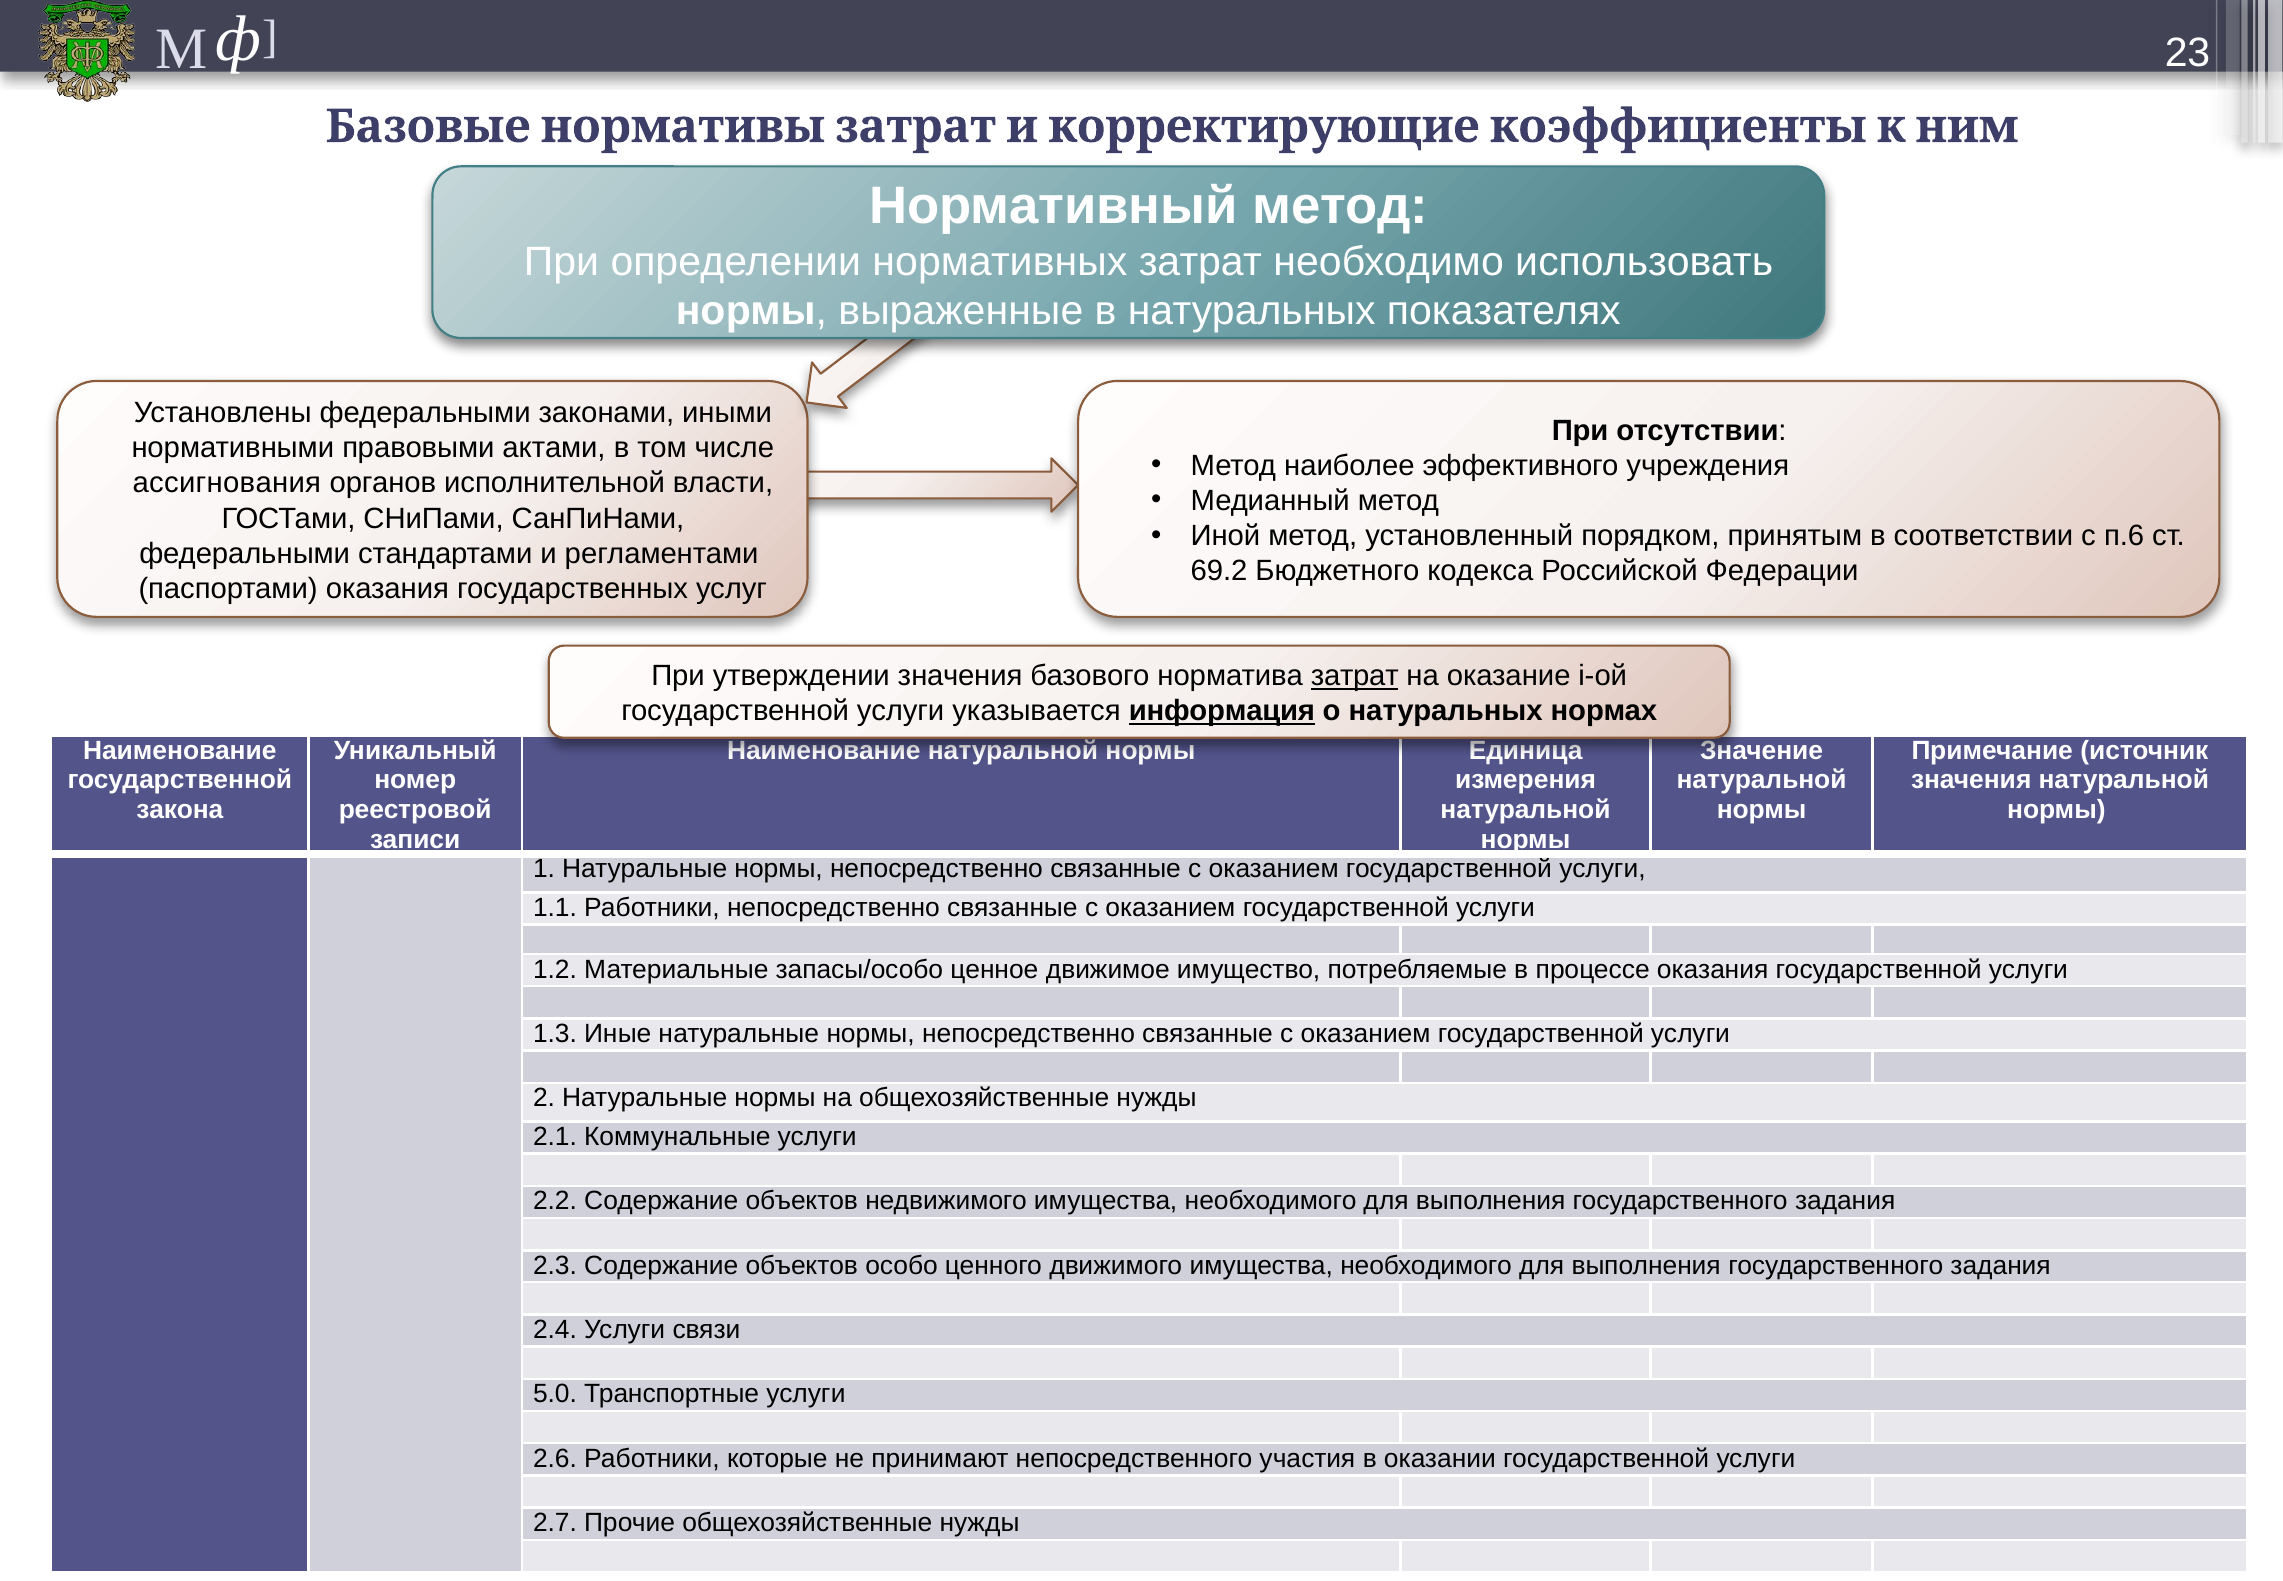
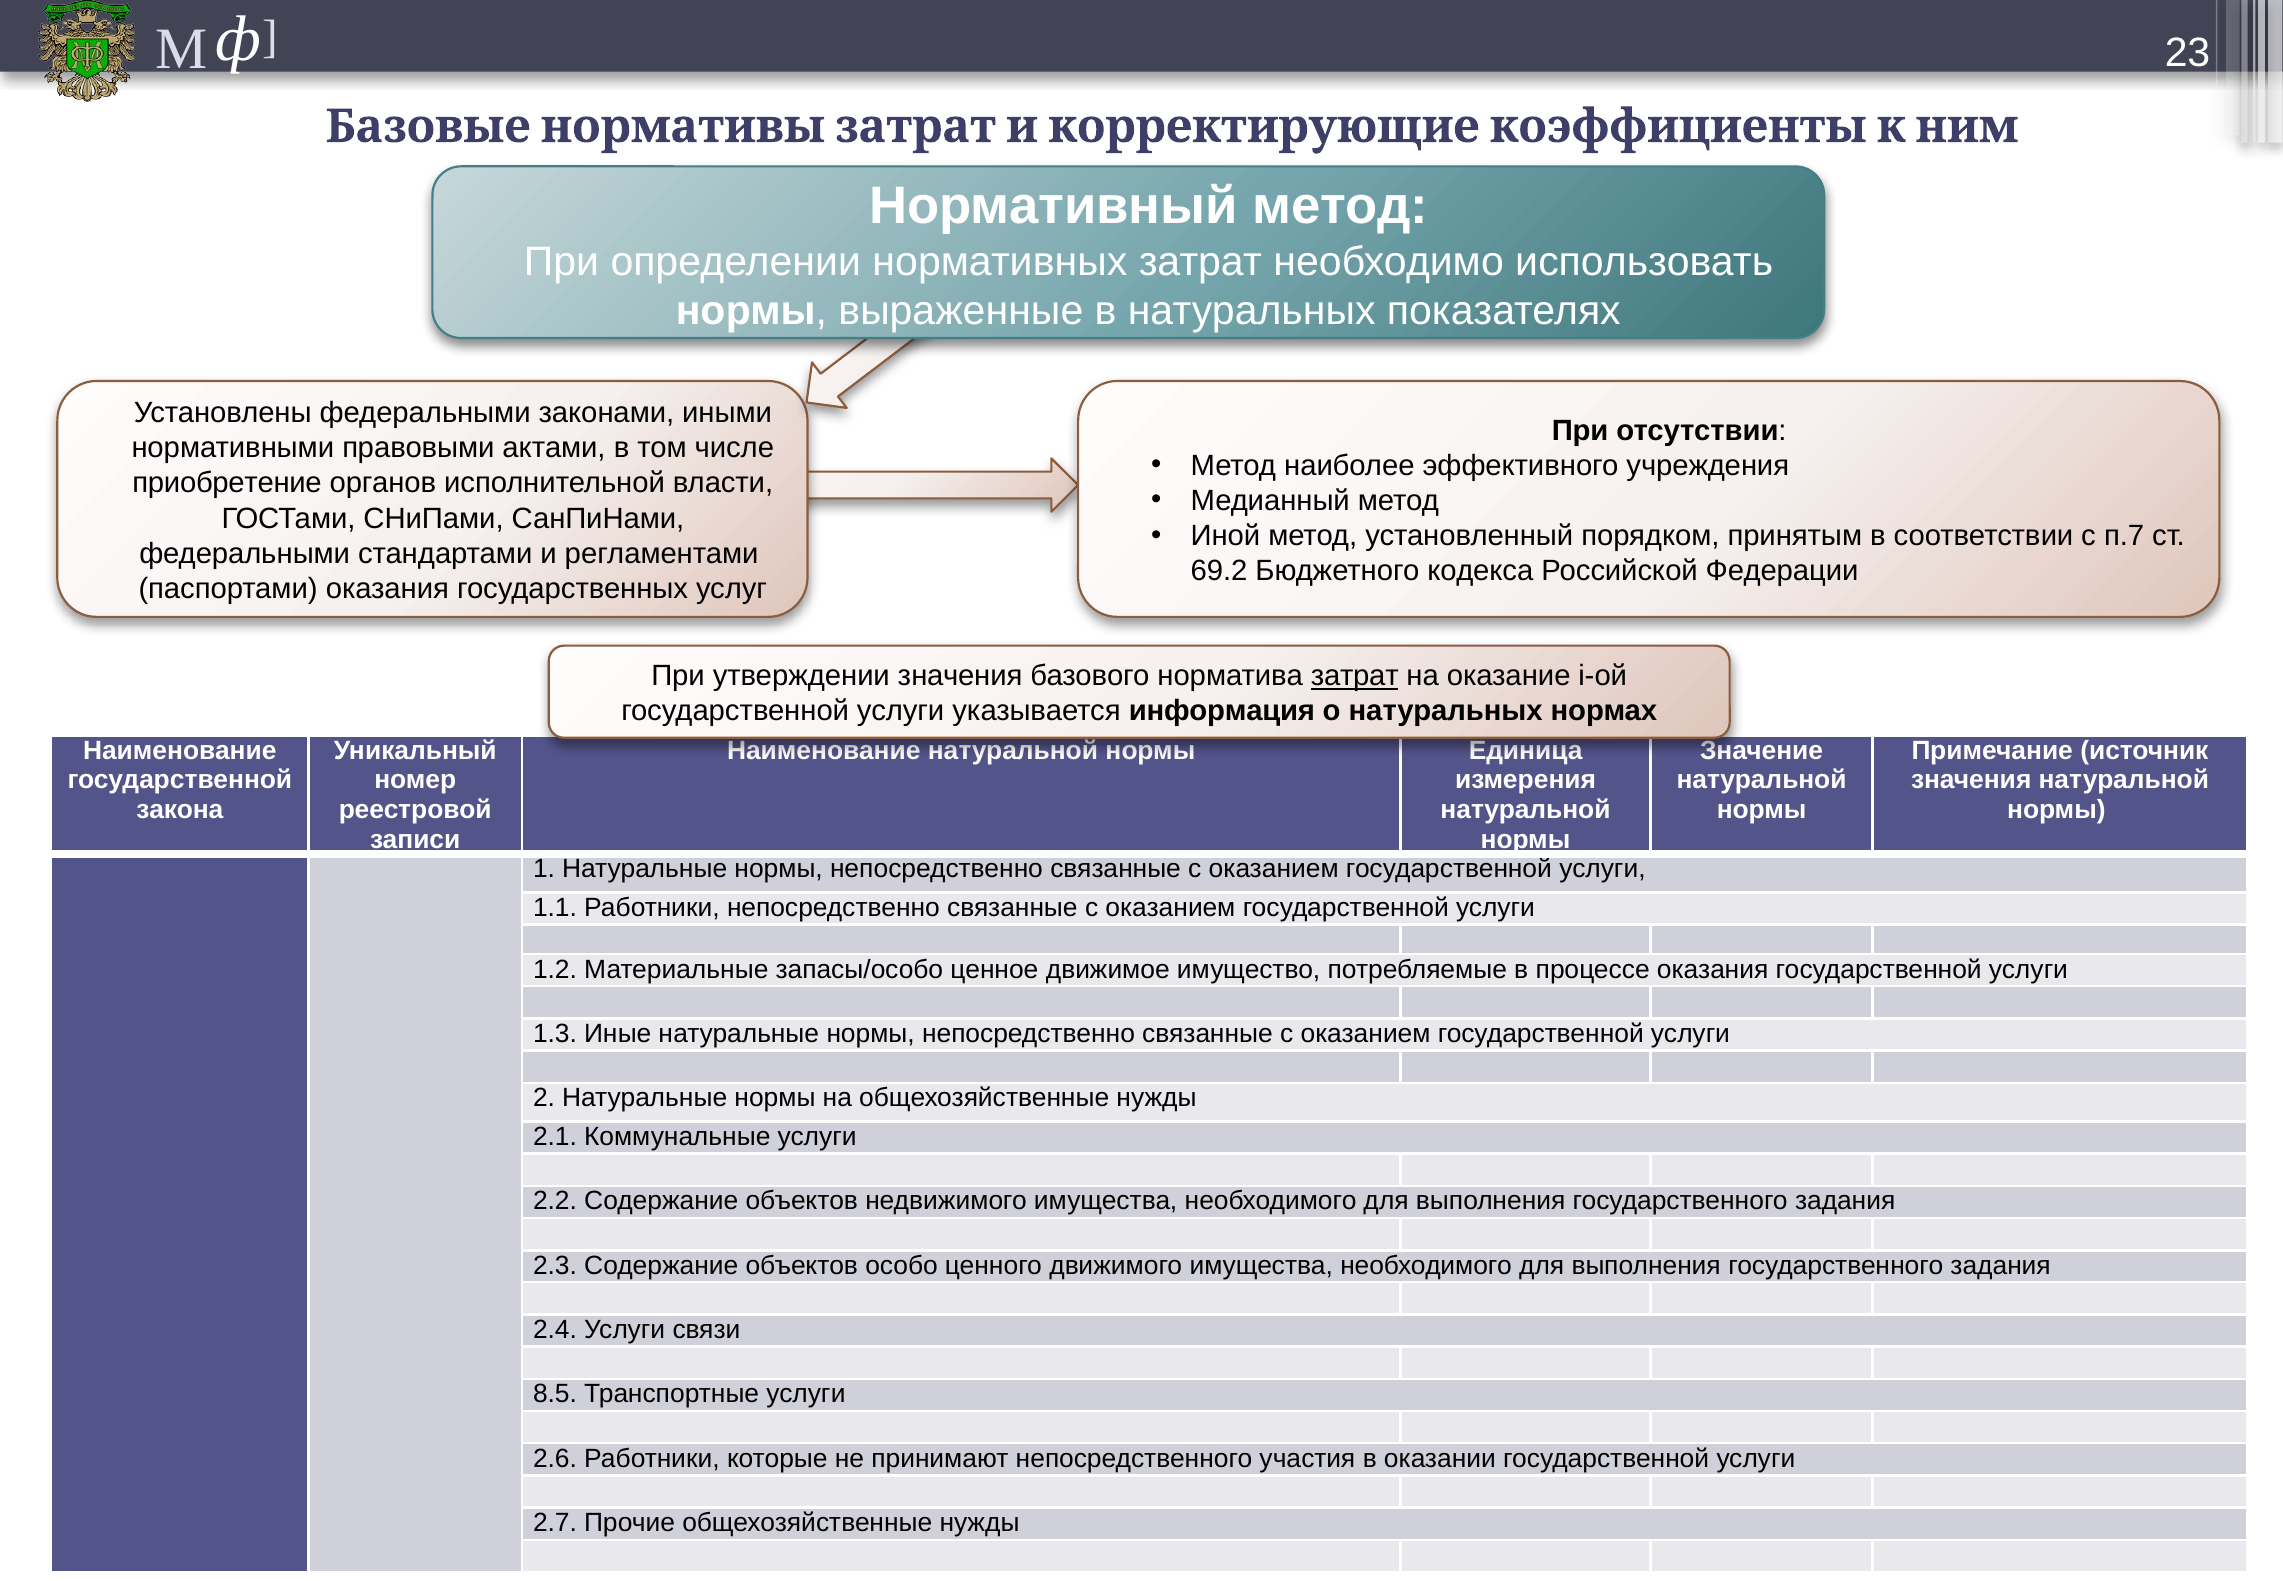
ассигнования: ассигнования -> приобретение (227, 483)
п.6: п.6 -> п.7 (2124, 536)
информация underline: present -> none (1222, 711)
5.0: 5.0 -> 8.5 (555, 1394)
